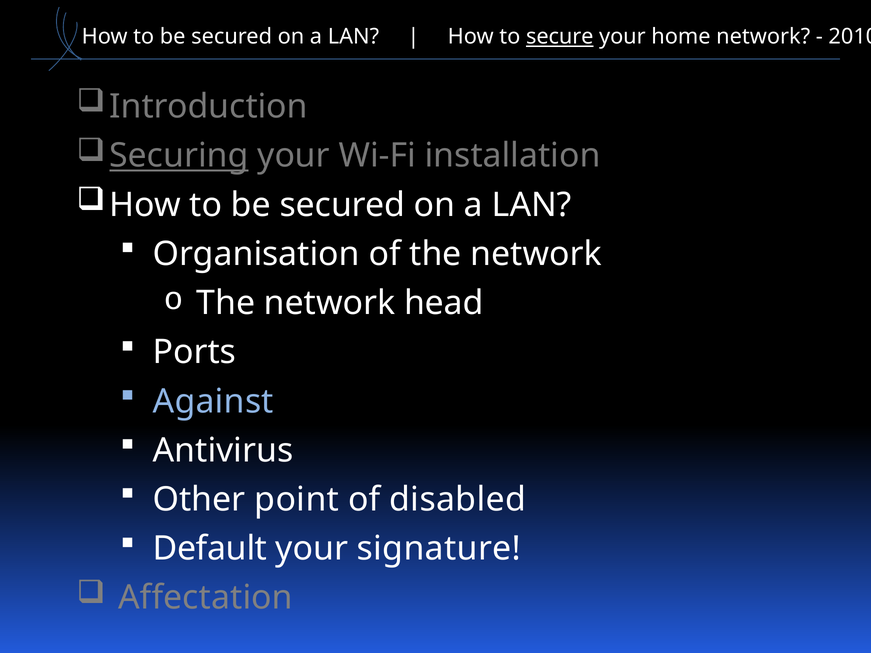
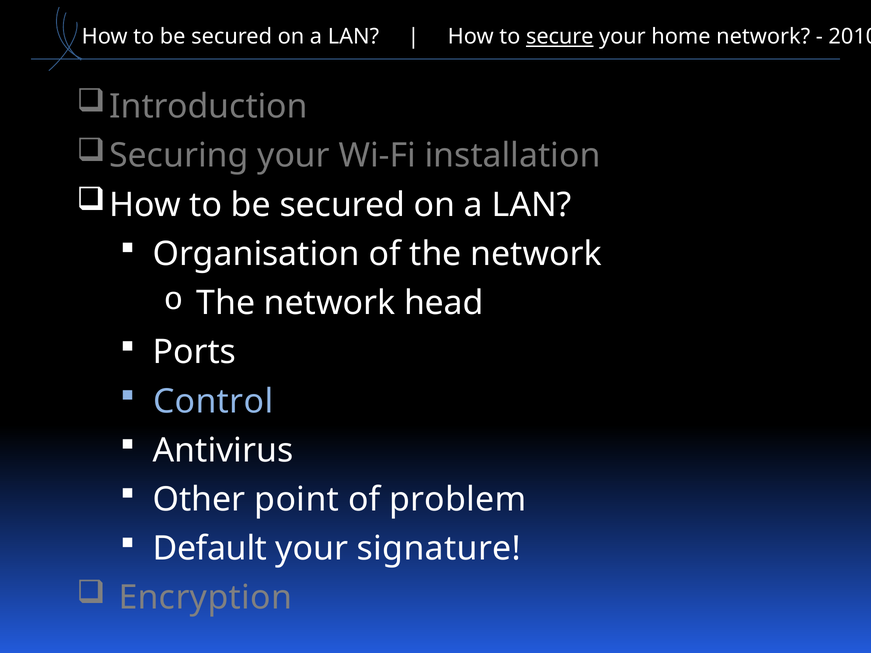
Securing underline: present -> none (179, 156)
Against: Against -> Control (213, 401)
disabled: disabled -> problem (458, 500)
Affectation: Affectation -> Encryption (205, 598)
